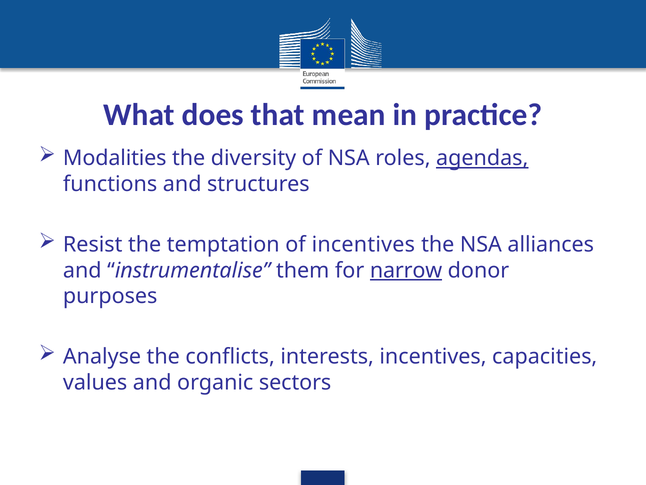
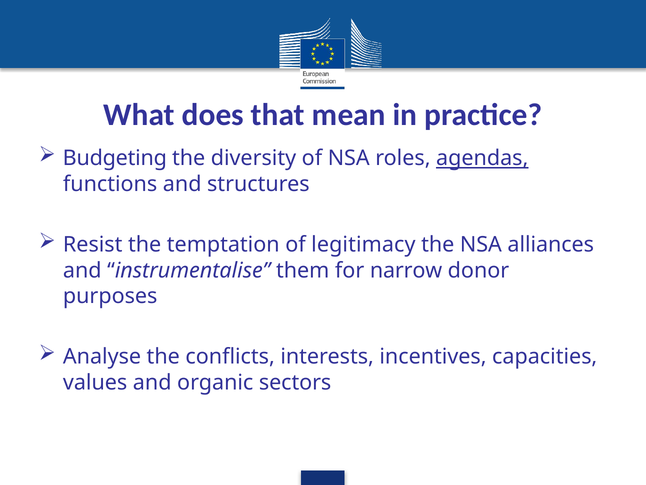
Modalities: Modalities -> Budgeting (115, 158)
of incentives: incentives -> legitimacy (363, 244)
narrow underline: present -> none (406, 270)
